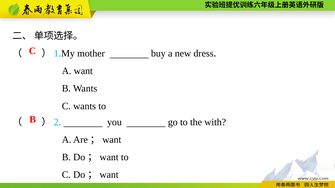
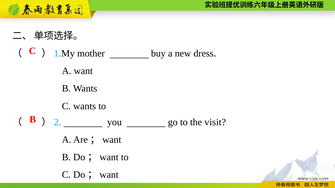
with: with -> visit (215, 122)
